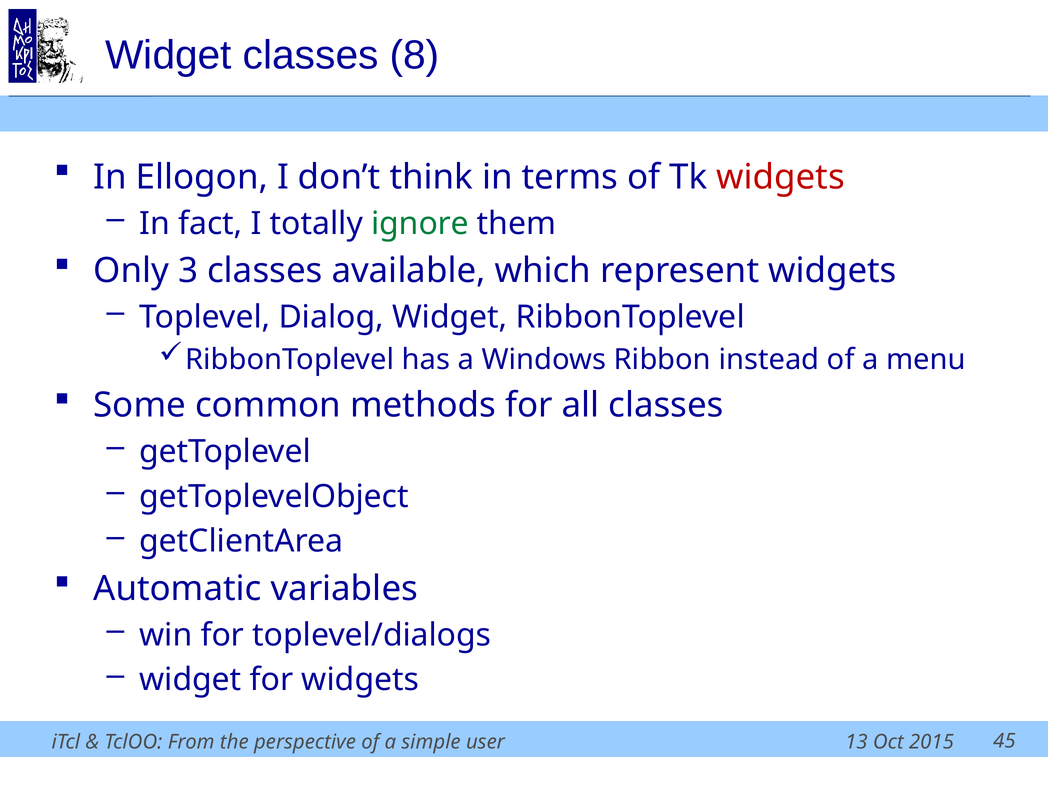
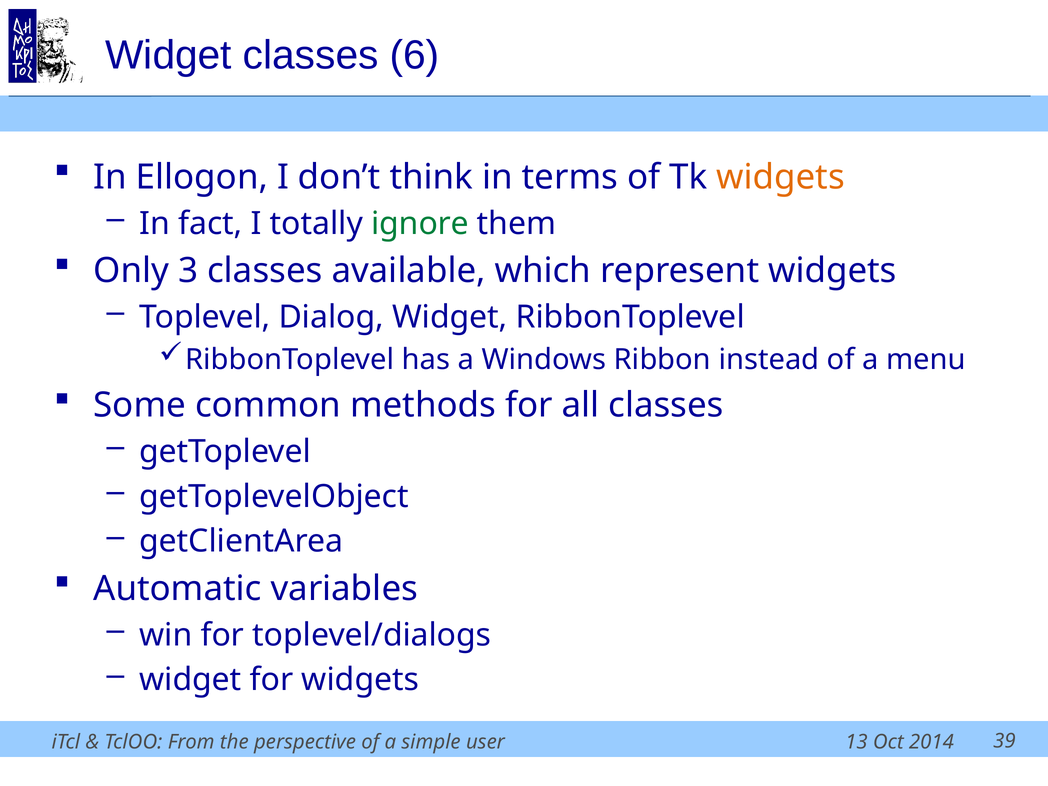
8: 8 -> 6 (415, 55)
widgets colour: red -> orange (781, 177)
2015: 2015 -> 2014 (931, 742)
45: 45 -> 39 (1004, 741)
